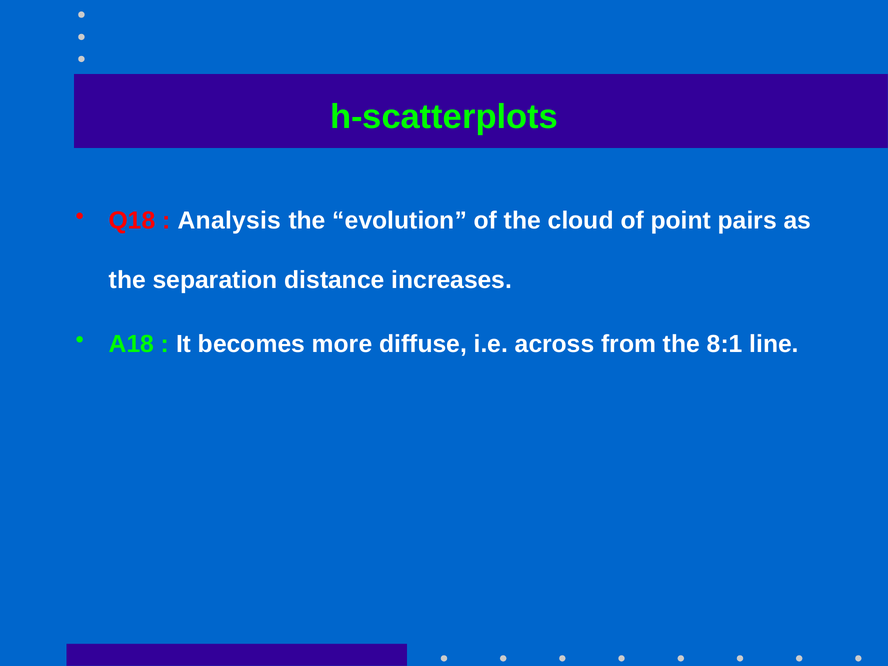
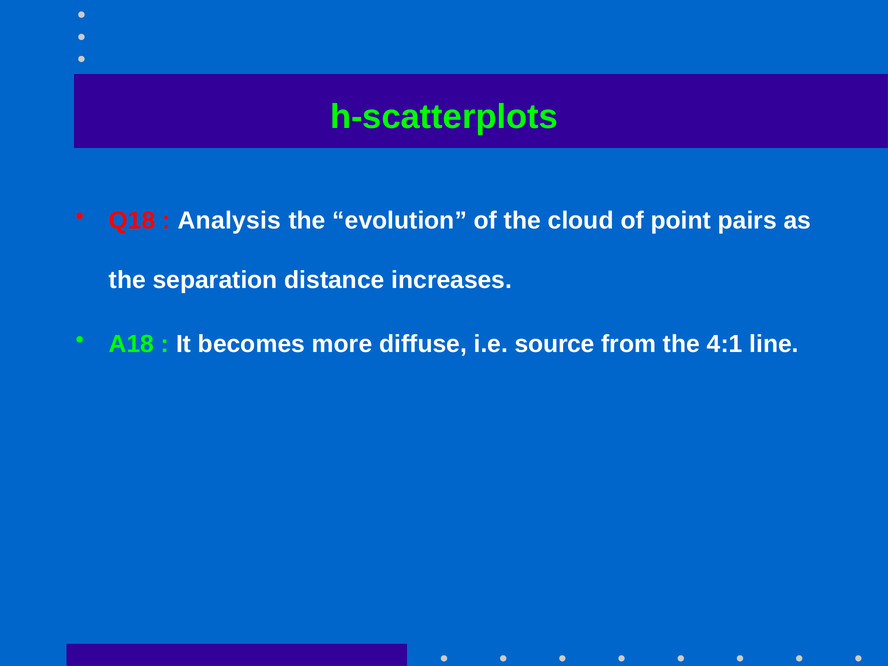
across: across -> source (555, 344)
8:1: 8:1 -> 4:1 (725, 344)
